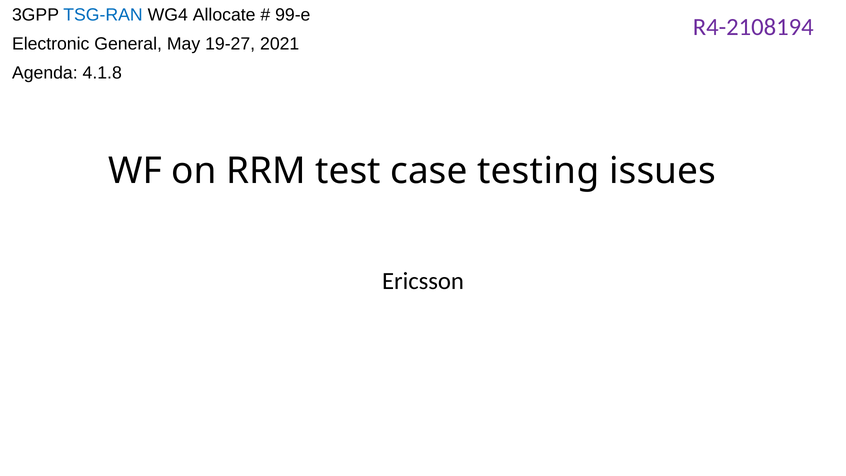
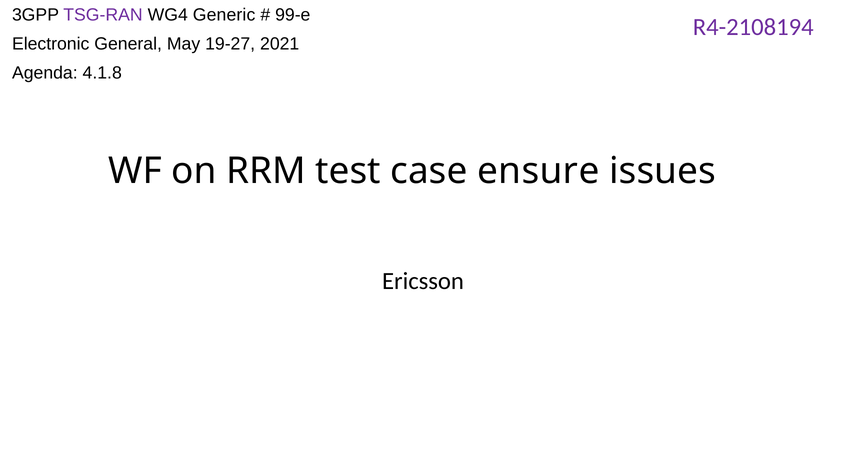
TSG-RAN colour: blue -> purple (103, 15)
Allocate: Allocate -> Generic (224, 15)
testing: testing -> ensure (538, 171)
